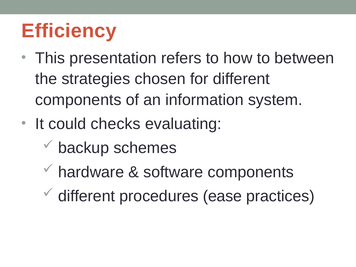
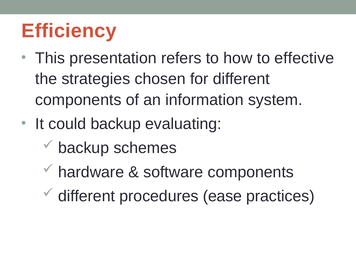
between: between -> effective (304, 58)
could checks: checks -> backup (116, 124)
